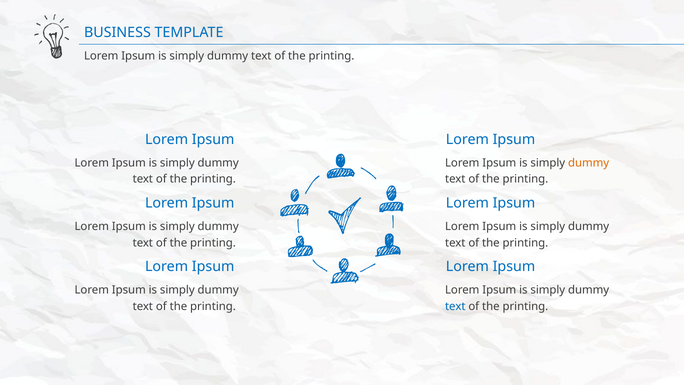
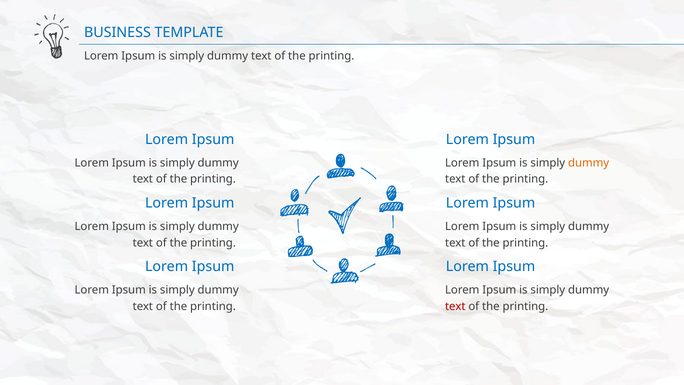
text colour: blue -> red (455, 306)
